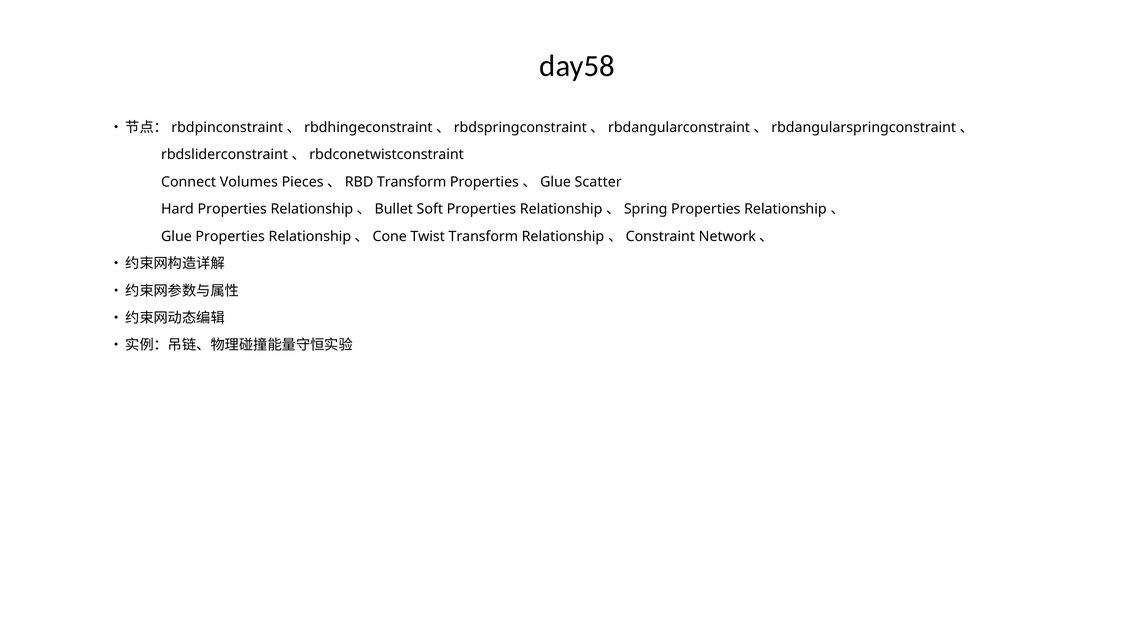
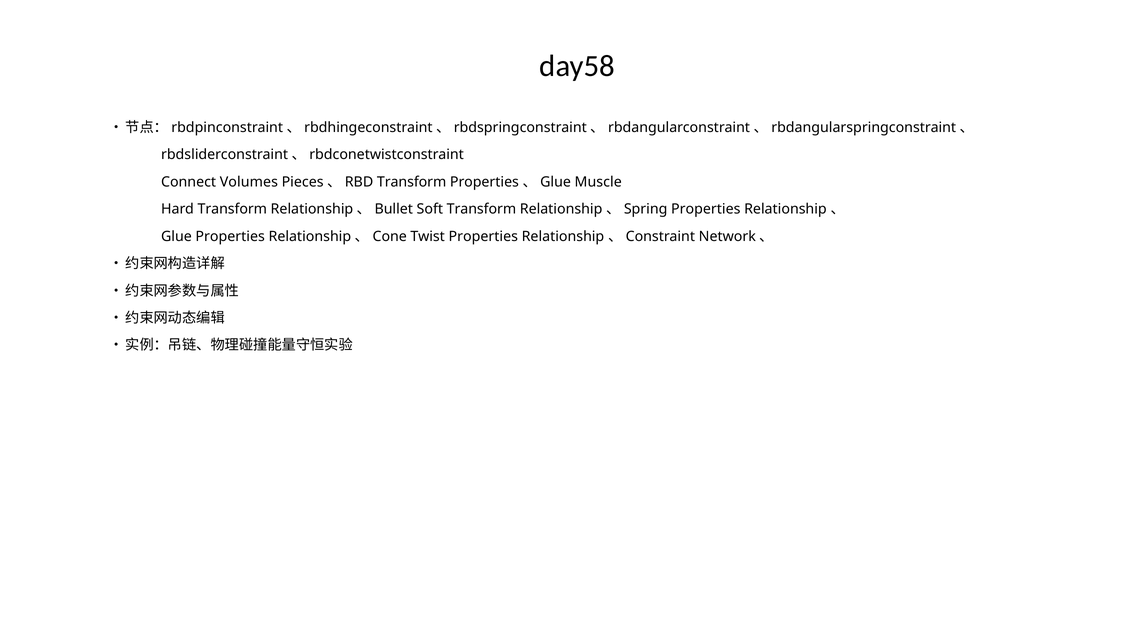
Scatter: Scatter -> Muscle (598, 182)
Hard Properties: Properties -> Transform (232, 209)
Soft Properties: Properties -> Transform (481, 209)
Twist Transform: Transform -> Properties (483, 236)
